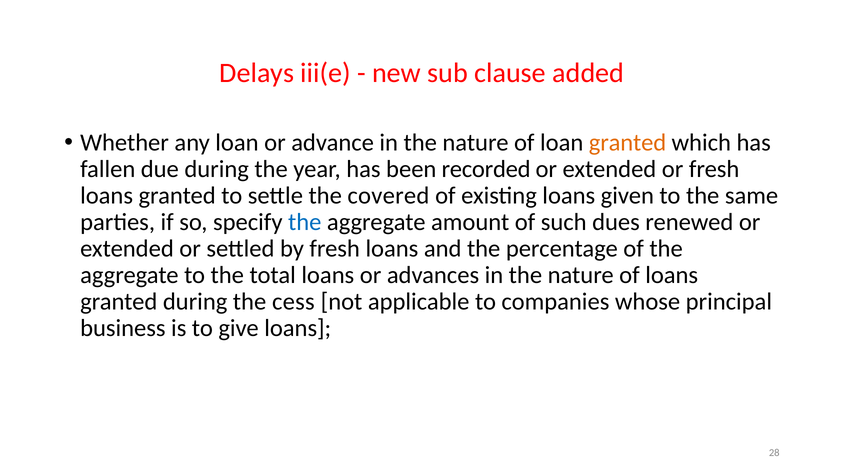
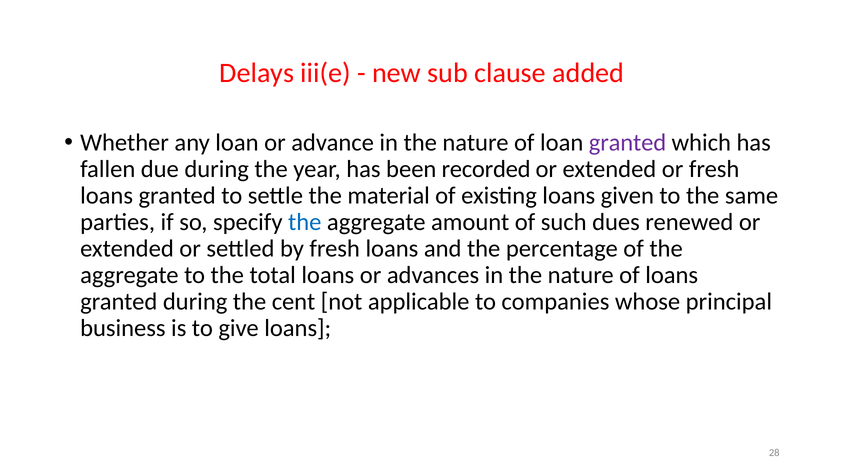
granted colour: orange -> purple (628, 143)
covered: covered -> material (389, 196)
cess: cess -> cent (294, 302)
